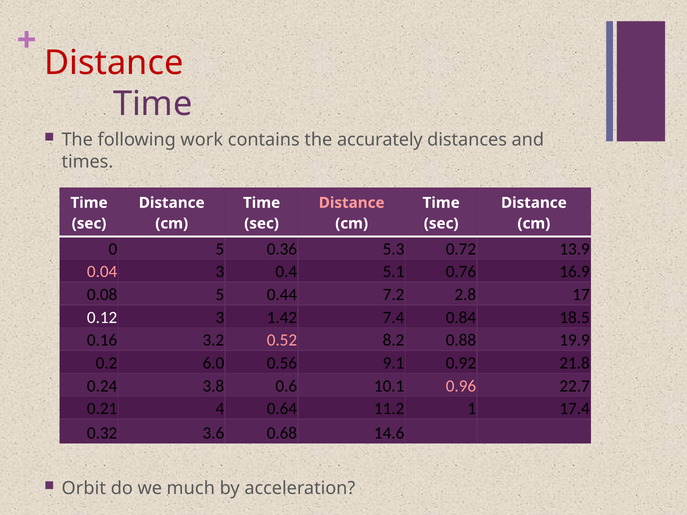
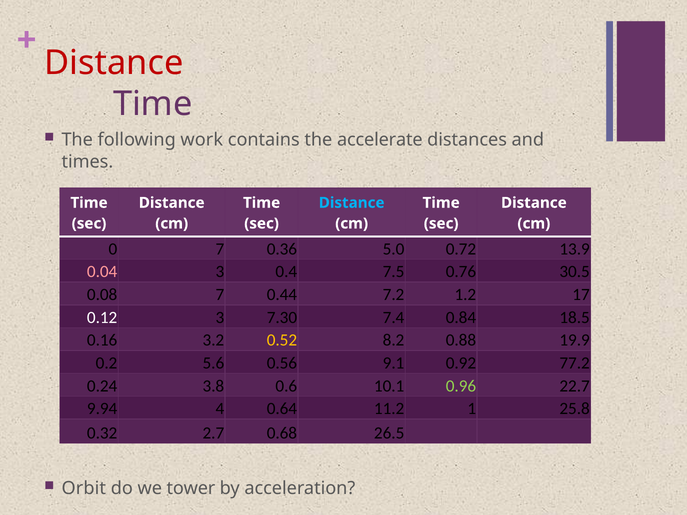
accurately: accurately -> accelerate (380, 140)
Distance colour: pink -> light blue (352, 203)
0 5: 5 -> 7 (220, 249)
5.3: 5.3 -> 5.0 (394, 249)
5.1: 5.1 -> 7.5 (394, 272)
16.9: 16.9 -> 30.5 (575, 272)
0.08 5: 5 -> 7 (220, 295)
2.8: 2.8 -> 1.2 (465, 295)
1.42: 1.42 -> 7.30 (282, 318)
0.52 colour: pink -> yellow (282, 340)
6.0: 6.0 -> 5.6 (213, 363)
21.8: 21.8 -> 77.2 (575, 363)
0.96 colour: pink -> light green (461, 386)
0.21: 0.21 -> 9.94 (102, 409)
17.4: 17.4 -> 25.8 (575, 409)
3.6: 3.6 -> 2.7 (213, 433)
14.6: 14.6 -> 26.5 (389, 433)
much: much -> tower (191, 488)
